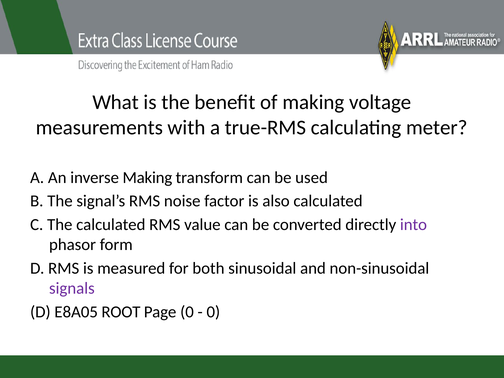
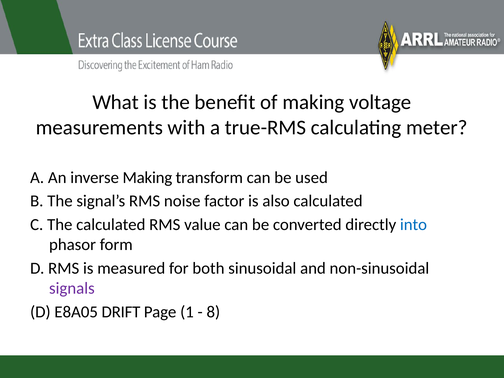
into colour: purple -> blue (413, 225)
ROOT: ROOT -> DRIFT (121, 312)
Page 0: 0 -> 1 (187, 312)
0: 0 -> 8 (213, 312)
